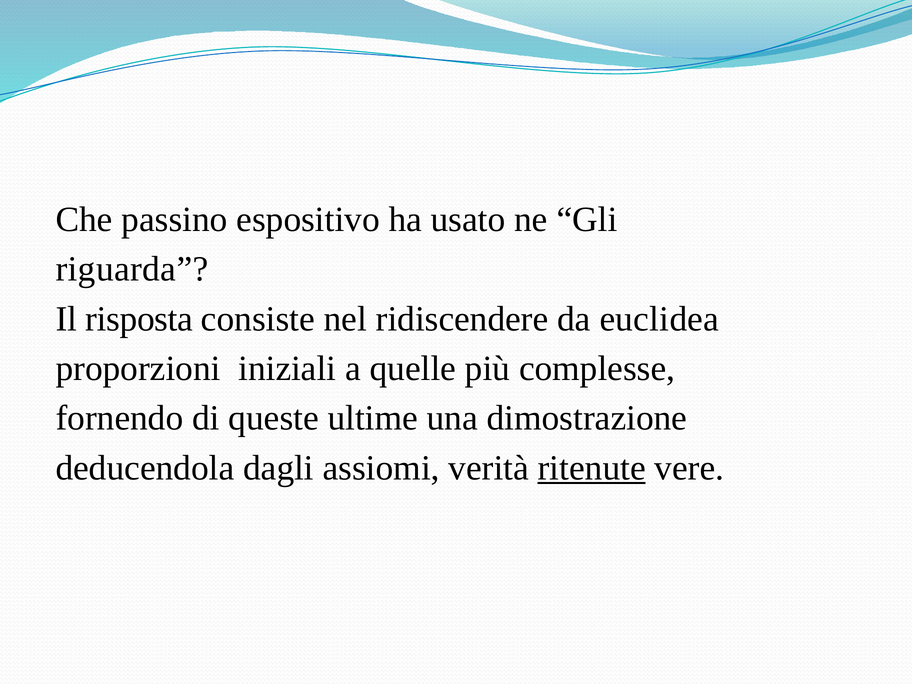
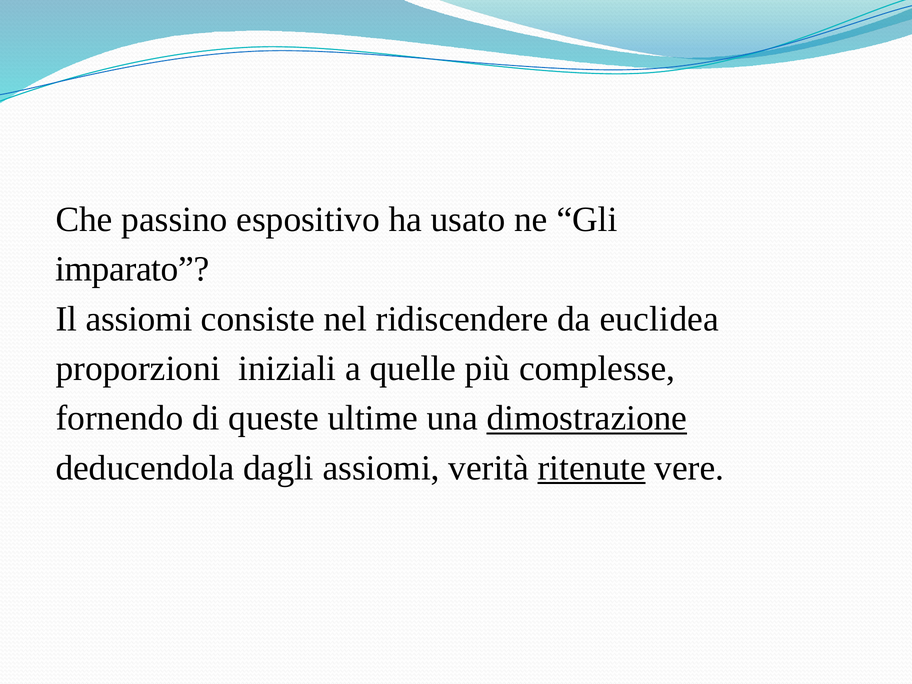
riguarda: riguarda -> imparato (132, 269)
Il risposta: risposta -> assiomi (139, 319)
dimostrazione underline: none -> present (587, 418)
